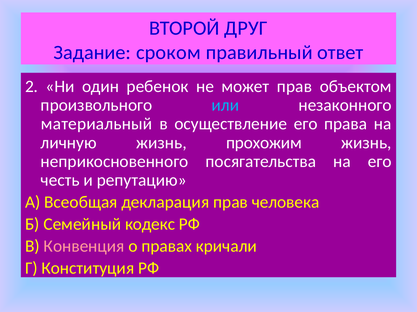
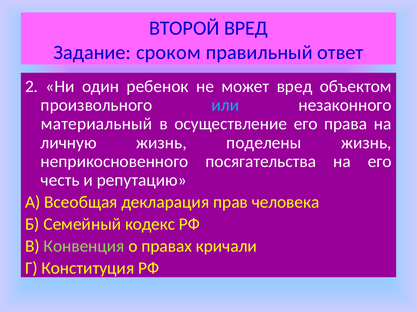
ВТОРОЙ ДРУГ: ДРУГ -> ВРЕД (246, 28)
может прав: прав -> вред (295, 87)
прохожим: прохожим -> поделены (264, 143)
Конвенция colour: pink -> light green (84, 247)
